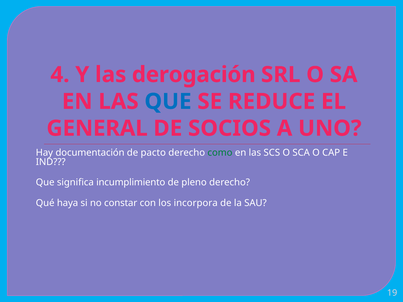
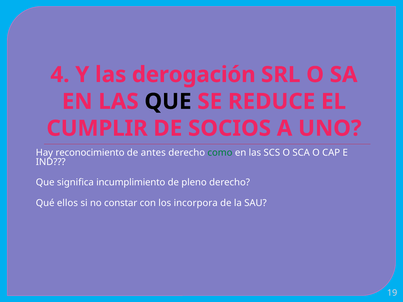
QUE colour: blue -> black (168, 102)
GENERAL: GENERAL -> CUMPLIR (97, 128)
documentación: documentación -> reconocimiento (90, 153)
pacto: pacto -> antes (153, 153)
haya: haya -> ellos (67, 203)
